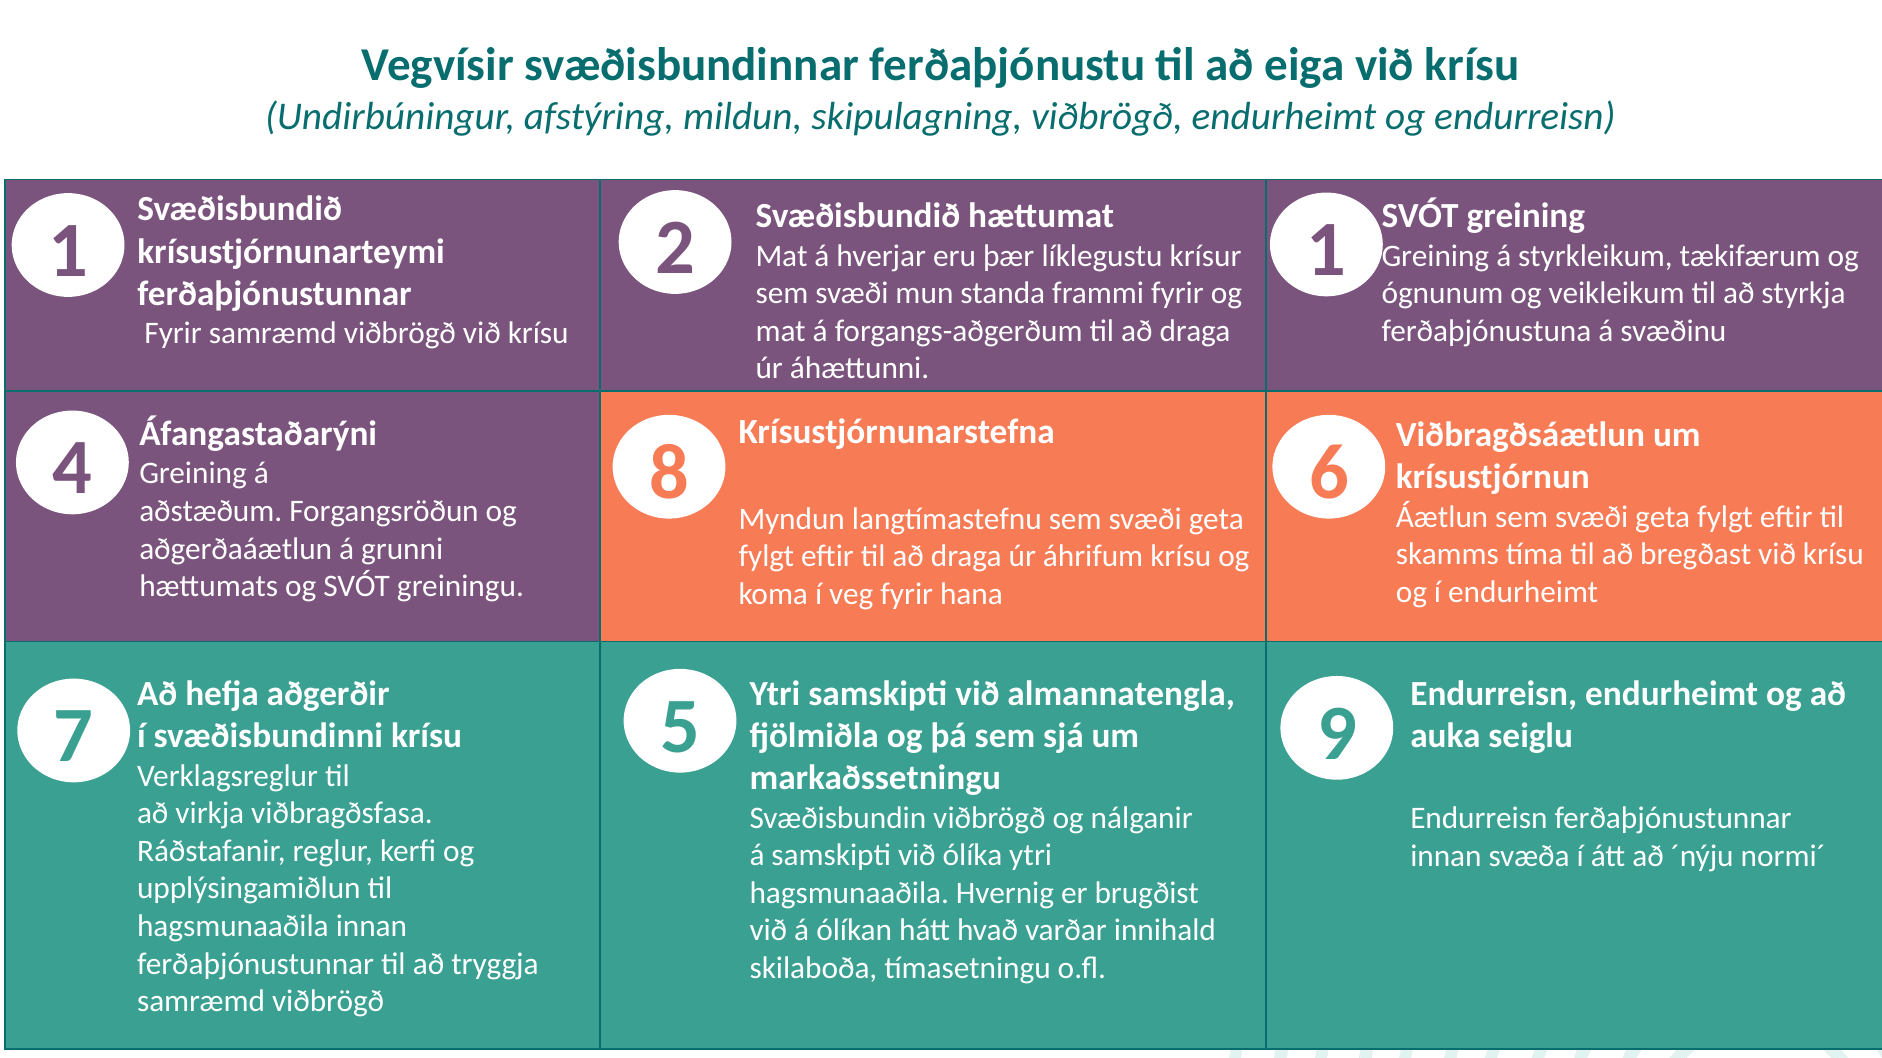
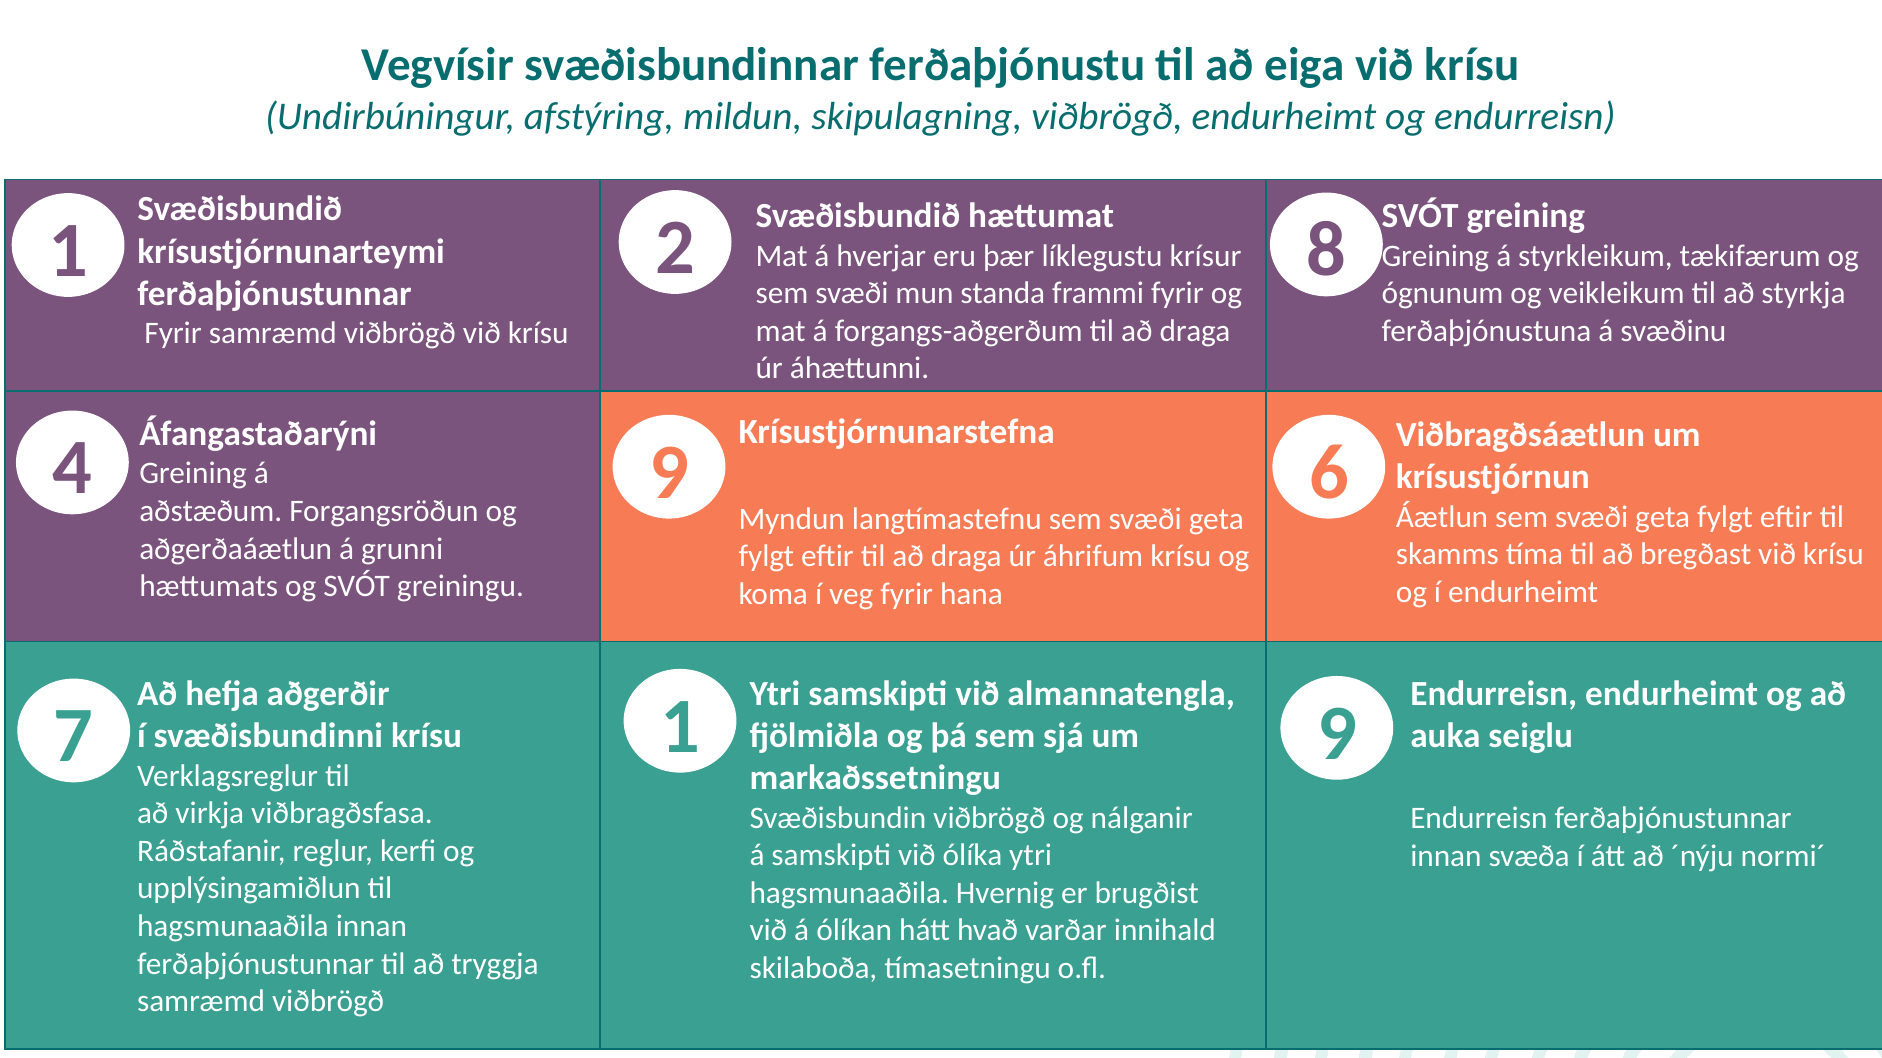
2 1: 1 -> 8 (1326, 250)
4 8: 8 -> 9 (669, 472)
7 5: 5 -> 1 (680, 727)
